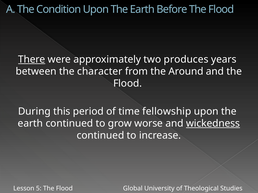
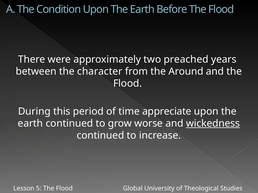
There underline: present -> none (32, 60)
produces: produces -> preached (186, 60)
fellowship: fellowship -> appreciate (167, 112)
